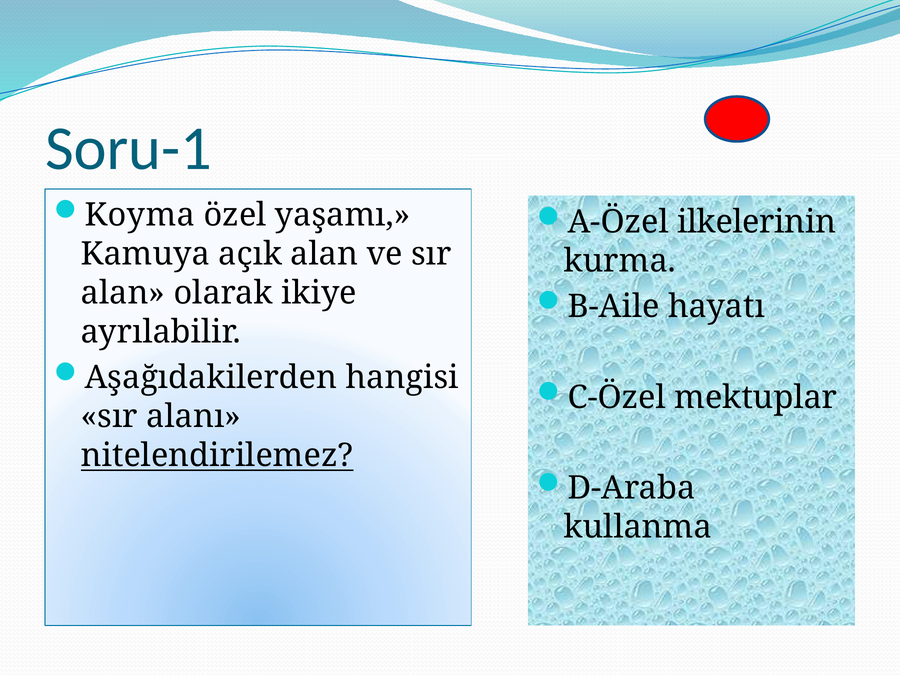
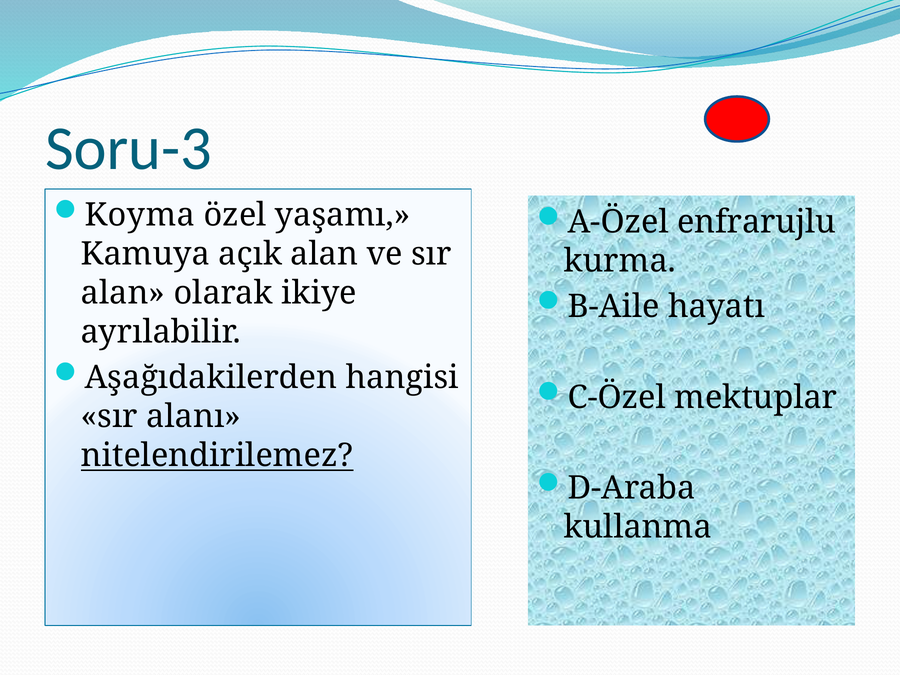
Soru-1: Soru-1 -> Soru-3 (128, 149)
ilkelerinin: ilkelerinin -> enfrarujlu (756, 222)
